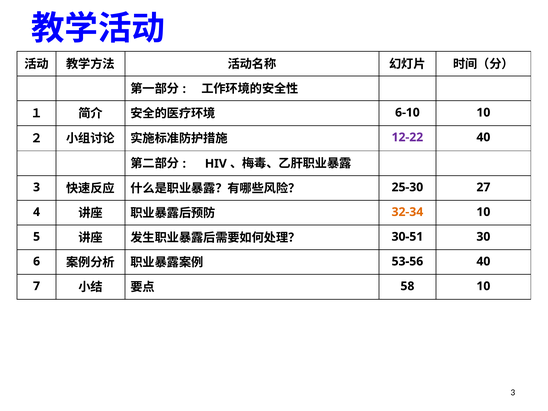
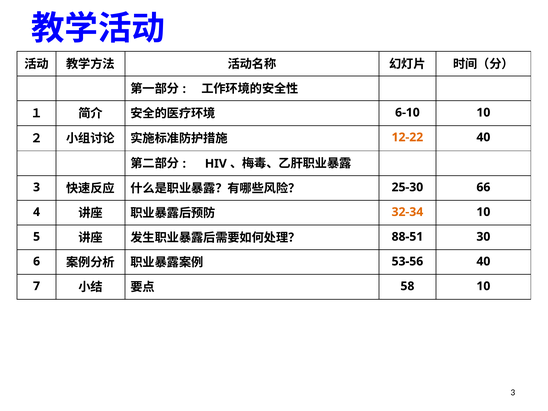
12-22 colour: purple -> orange (407, 137)
27: 27 -> 66 (483, 187)
30-51: 30-51 -> 88-51 (407, 237)
